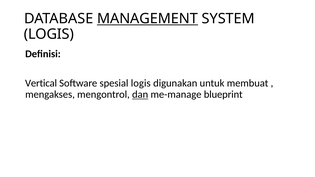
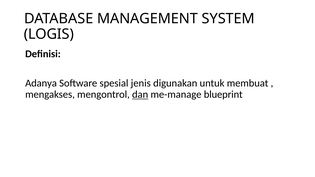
MANAGEMENT underline: present -> none (147, 19)
Vertical: Vertical -> Adanya (41, 83)
spesial logis: logis -> jenis (141, 83)
